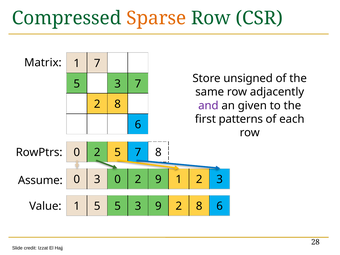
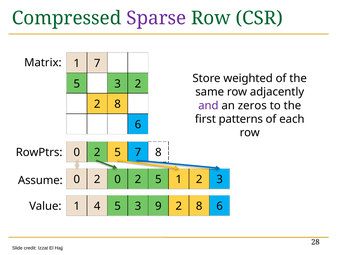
Sparse colour: orange -> purple (156, 18)
unsigned: unsigned -> weighted (248, 78)
3 7: 7 -> 2 (138, 84)
given: given -> zeros (252, 106)
3: 3 -> 2 (97, 179)
9: 9 -> 5 (158, 179)
1 5: 5 -> 4 (97, 206)
